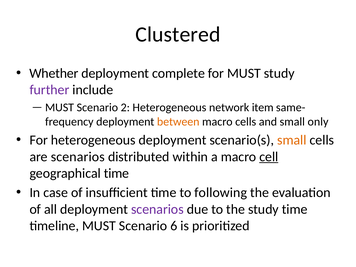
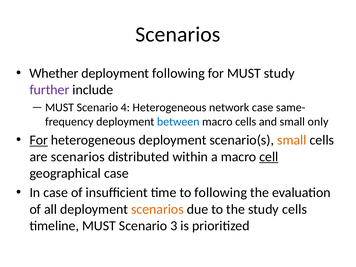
Clustered: Clustered -> Scenarios (178, 34)
deployment complete: complete -> following (178, 73)
2: 2 -> 4 (125, 108)
network item: item -> case (263, 108)
between colour: orange -> blue (178, 122)
For underline: none -> present (39, 140)
geographical time: time -> case (116, 173)
scenarios colour: purple -> orange (157, 209)
study time: time -> cells (295, 209)
6: 6 -> 3 (174, 226)
